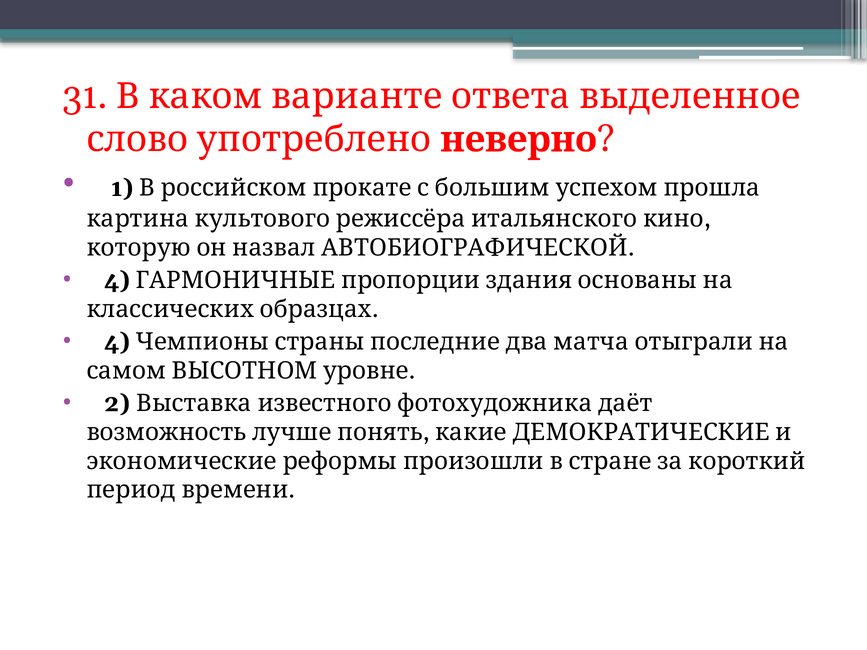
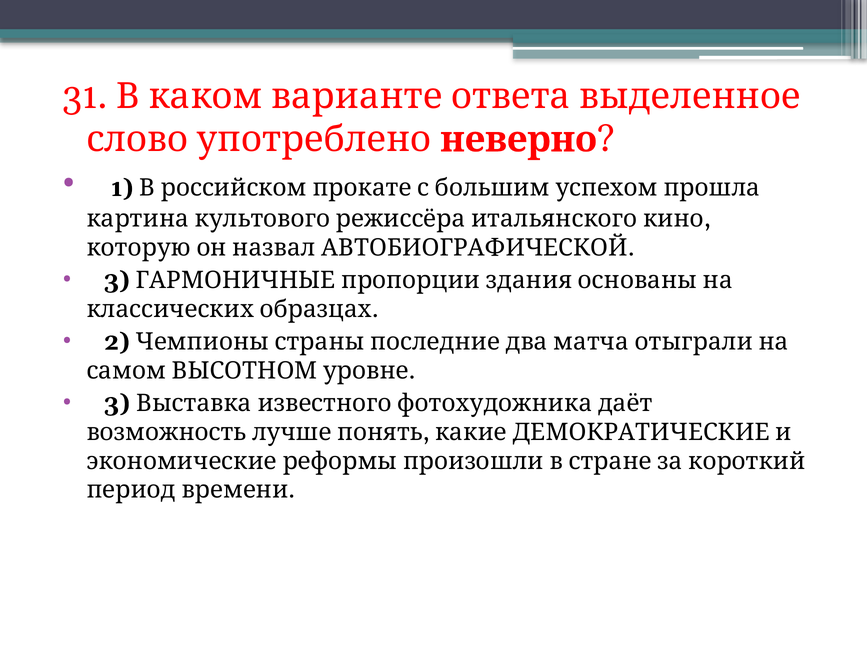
4: 4 -> 3 (117, 280)
4: 4 -> 2 (117, 342)
2: 2 -> 3 (117, 403)
